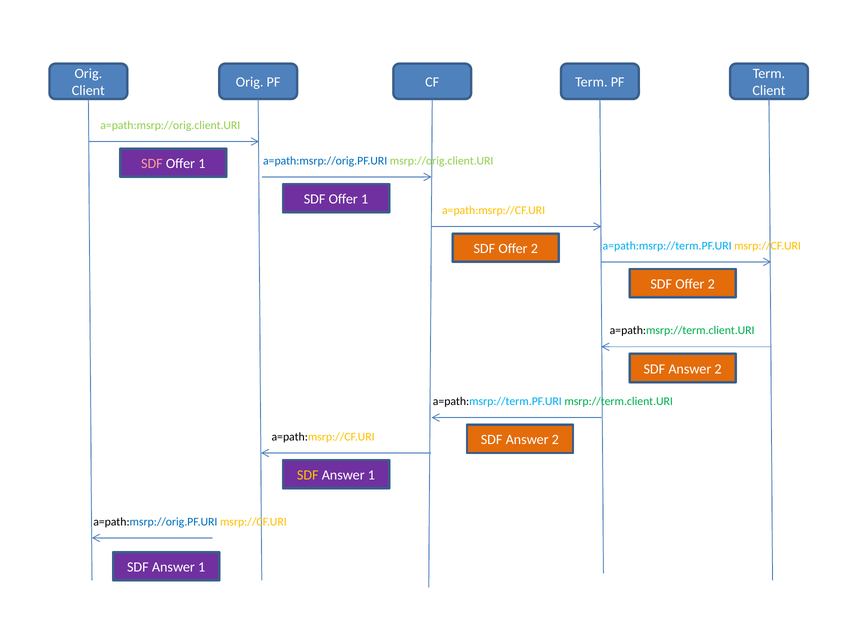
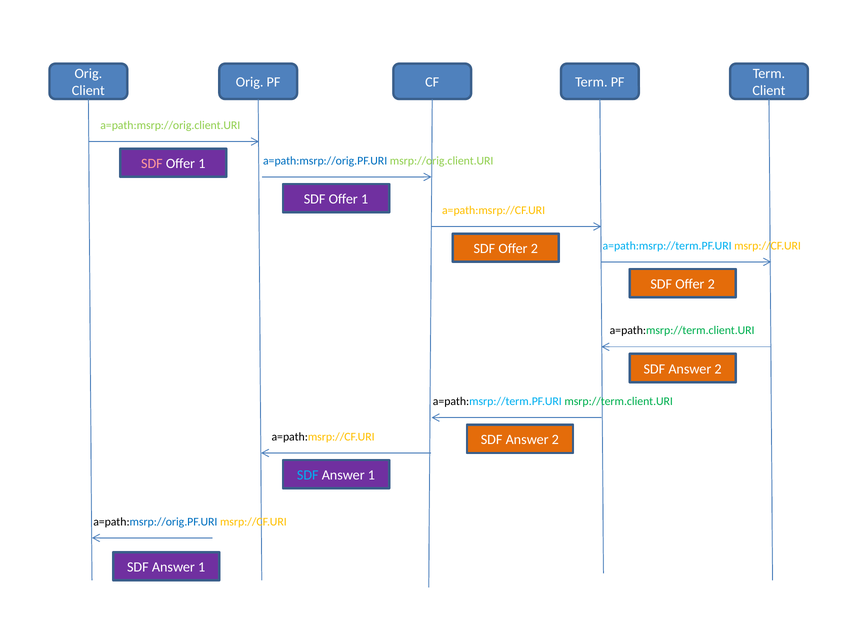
SDF colour: yellow -> light blue (308, 475)
